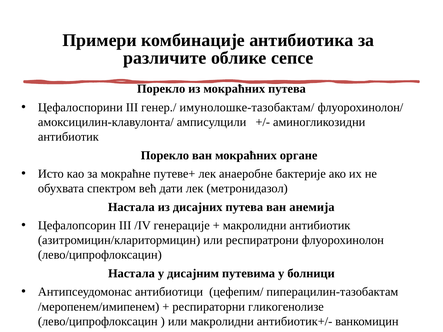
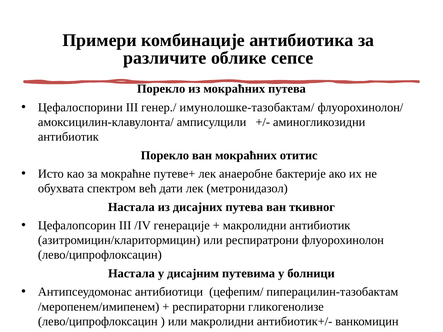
органе: органе -> отитис (299, 155)
анемија: анемија -> ткивног (312, 207)
